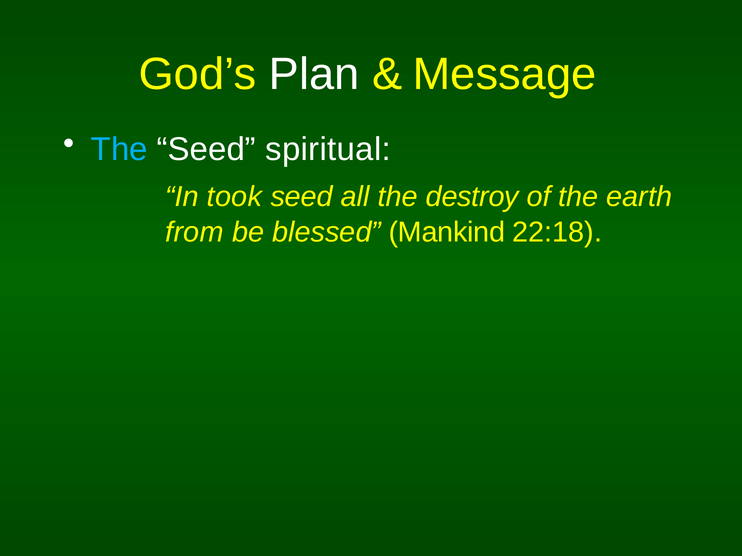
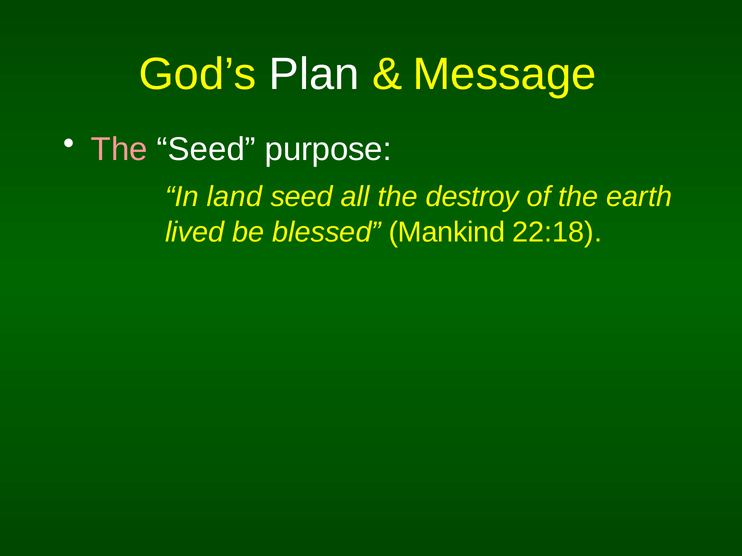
The colour: light blue -> pink (119, 149)
spiritual: spiritual -> purpose (328, 149)
took: took -> land (234, 197)
from: from -> lived (195, 232)
